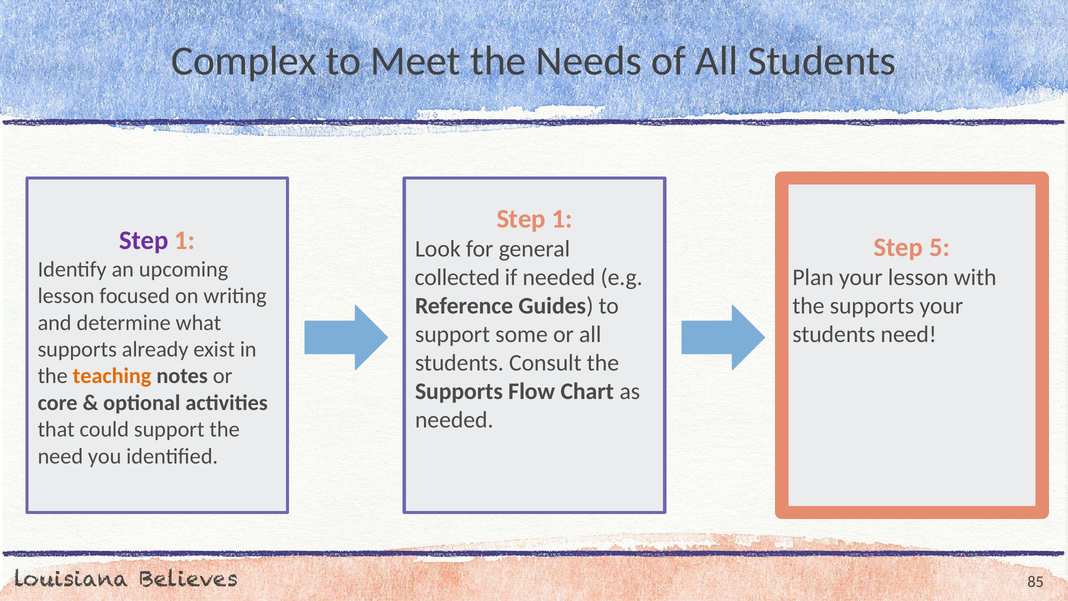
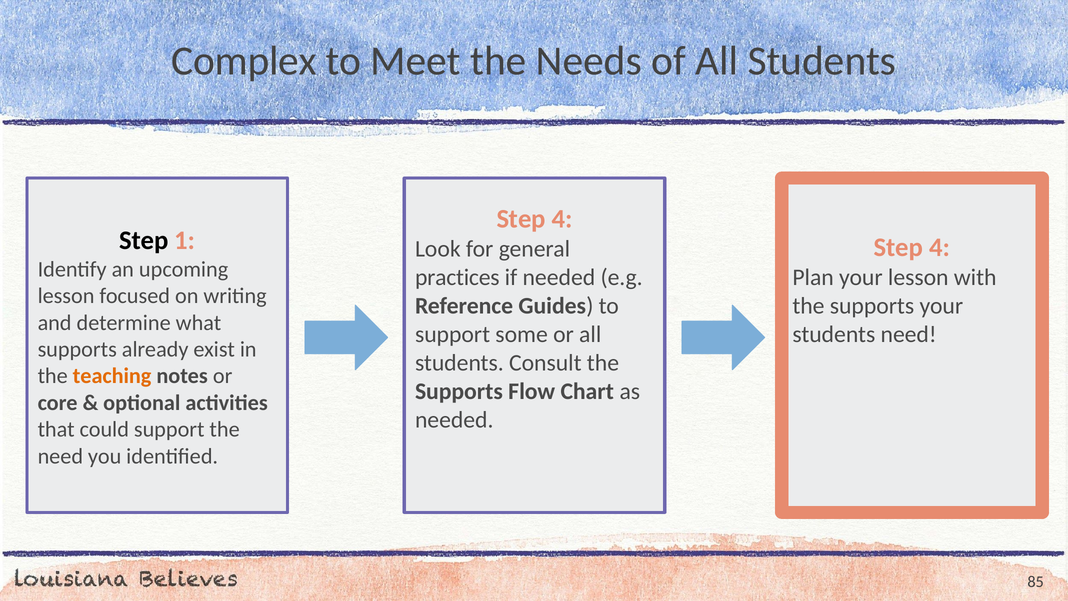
1: 1 -> 4 (562, 219)
Step colour: purple -> black (144, 240)
5: 5 -> 4 (940, 247)
collected: collected -> practices (457, 277)
